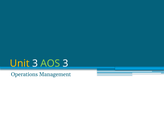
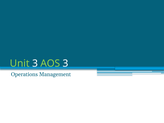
Unit colour: yellow -> light green (20, 63)
